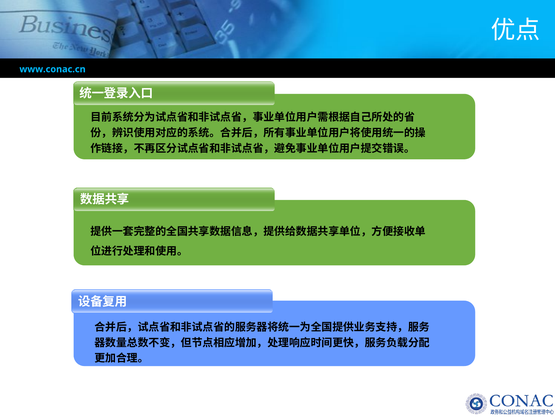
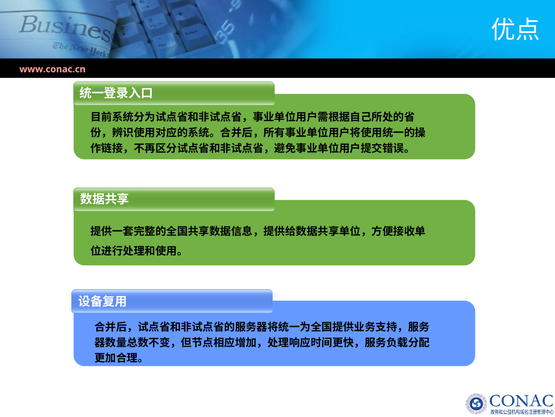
www.conac.cn colour: light blue -> pink (53, 69)
